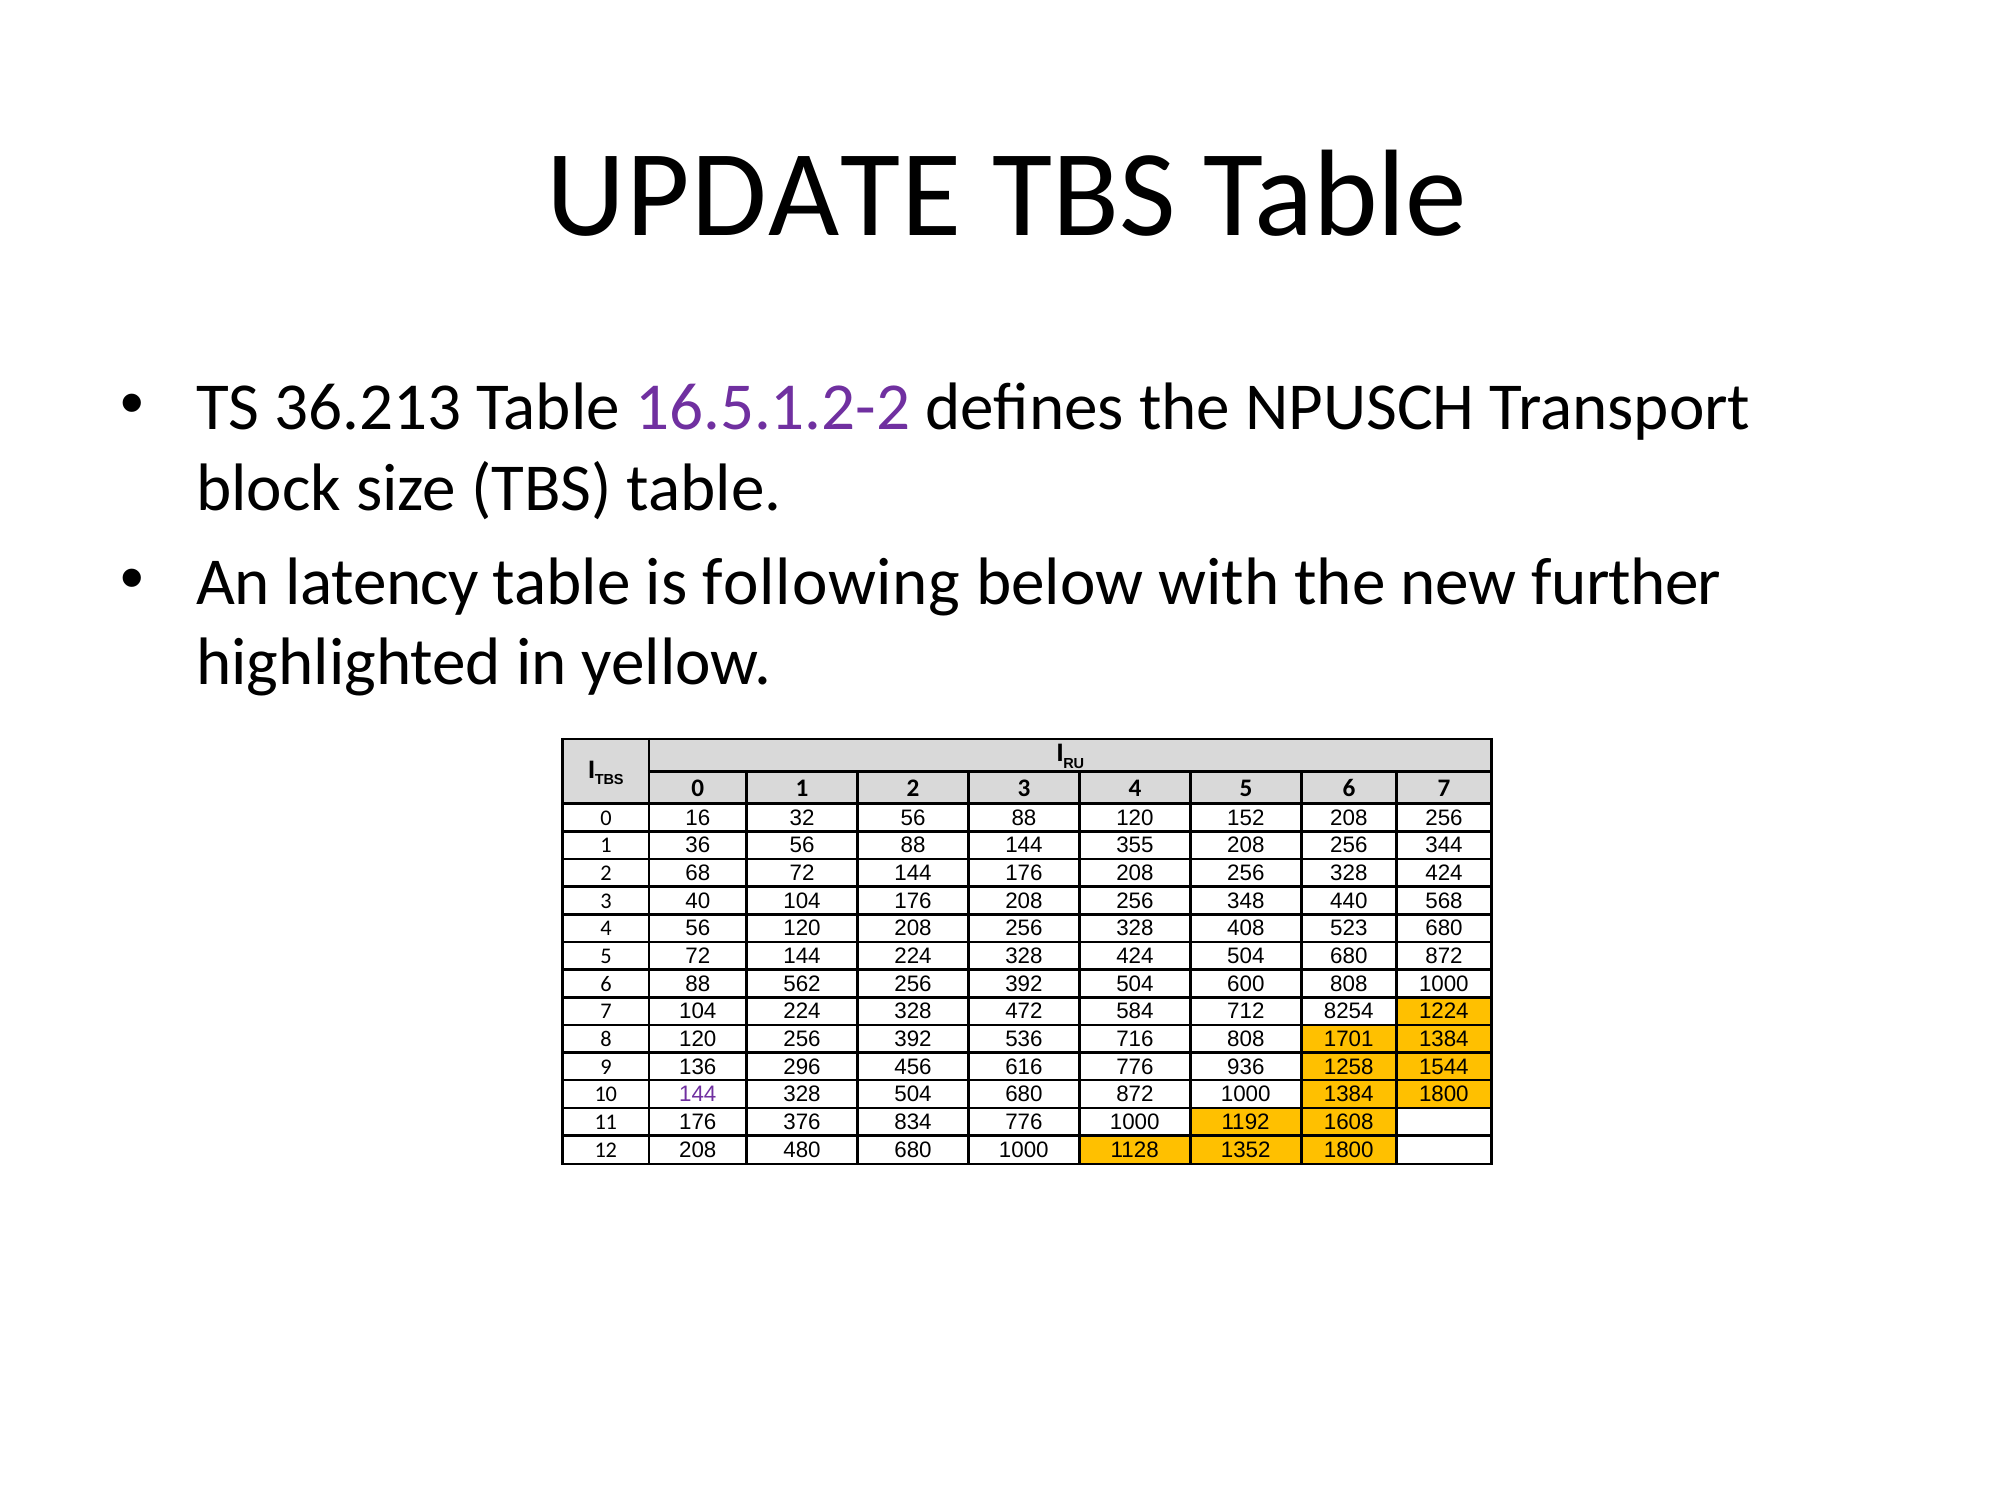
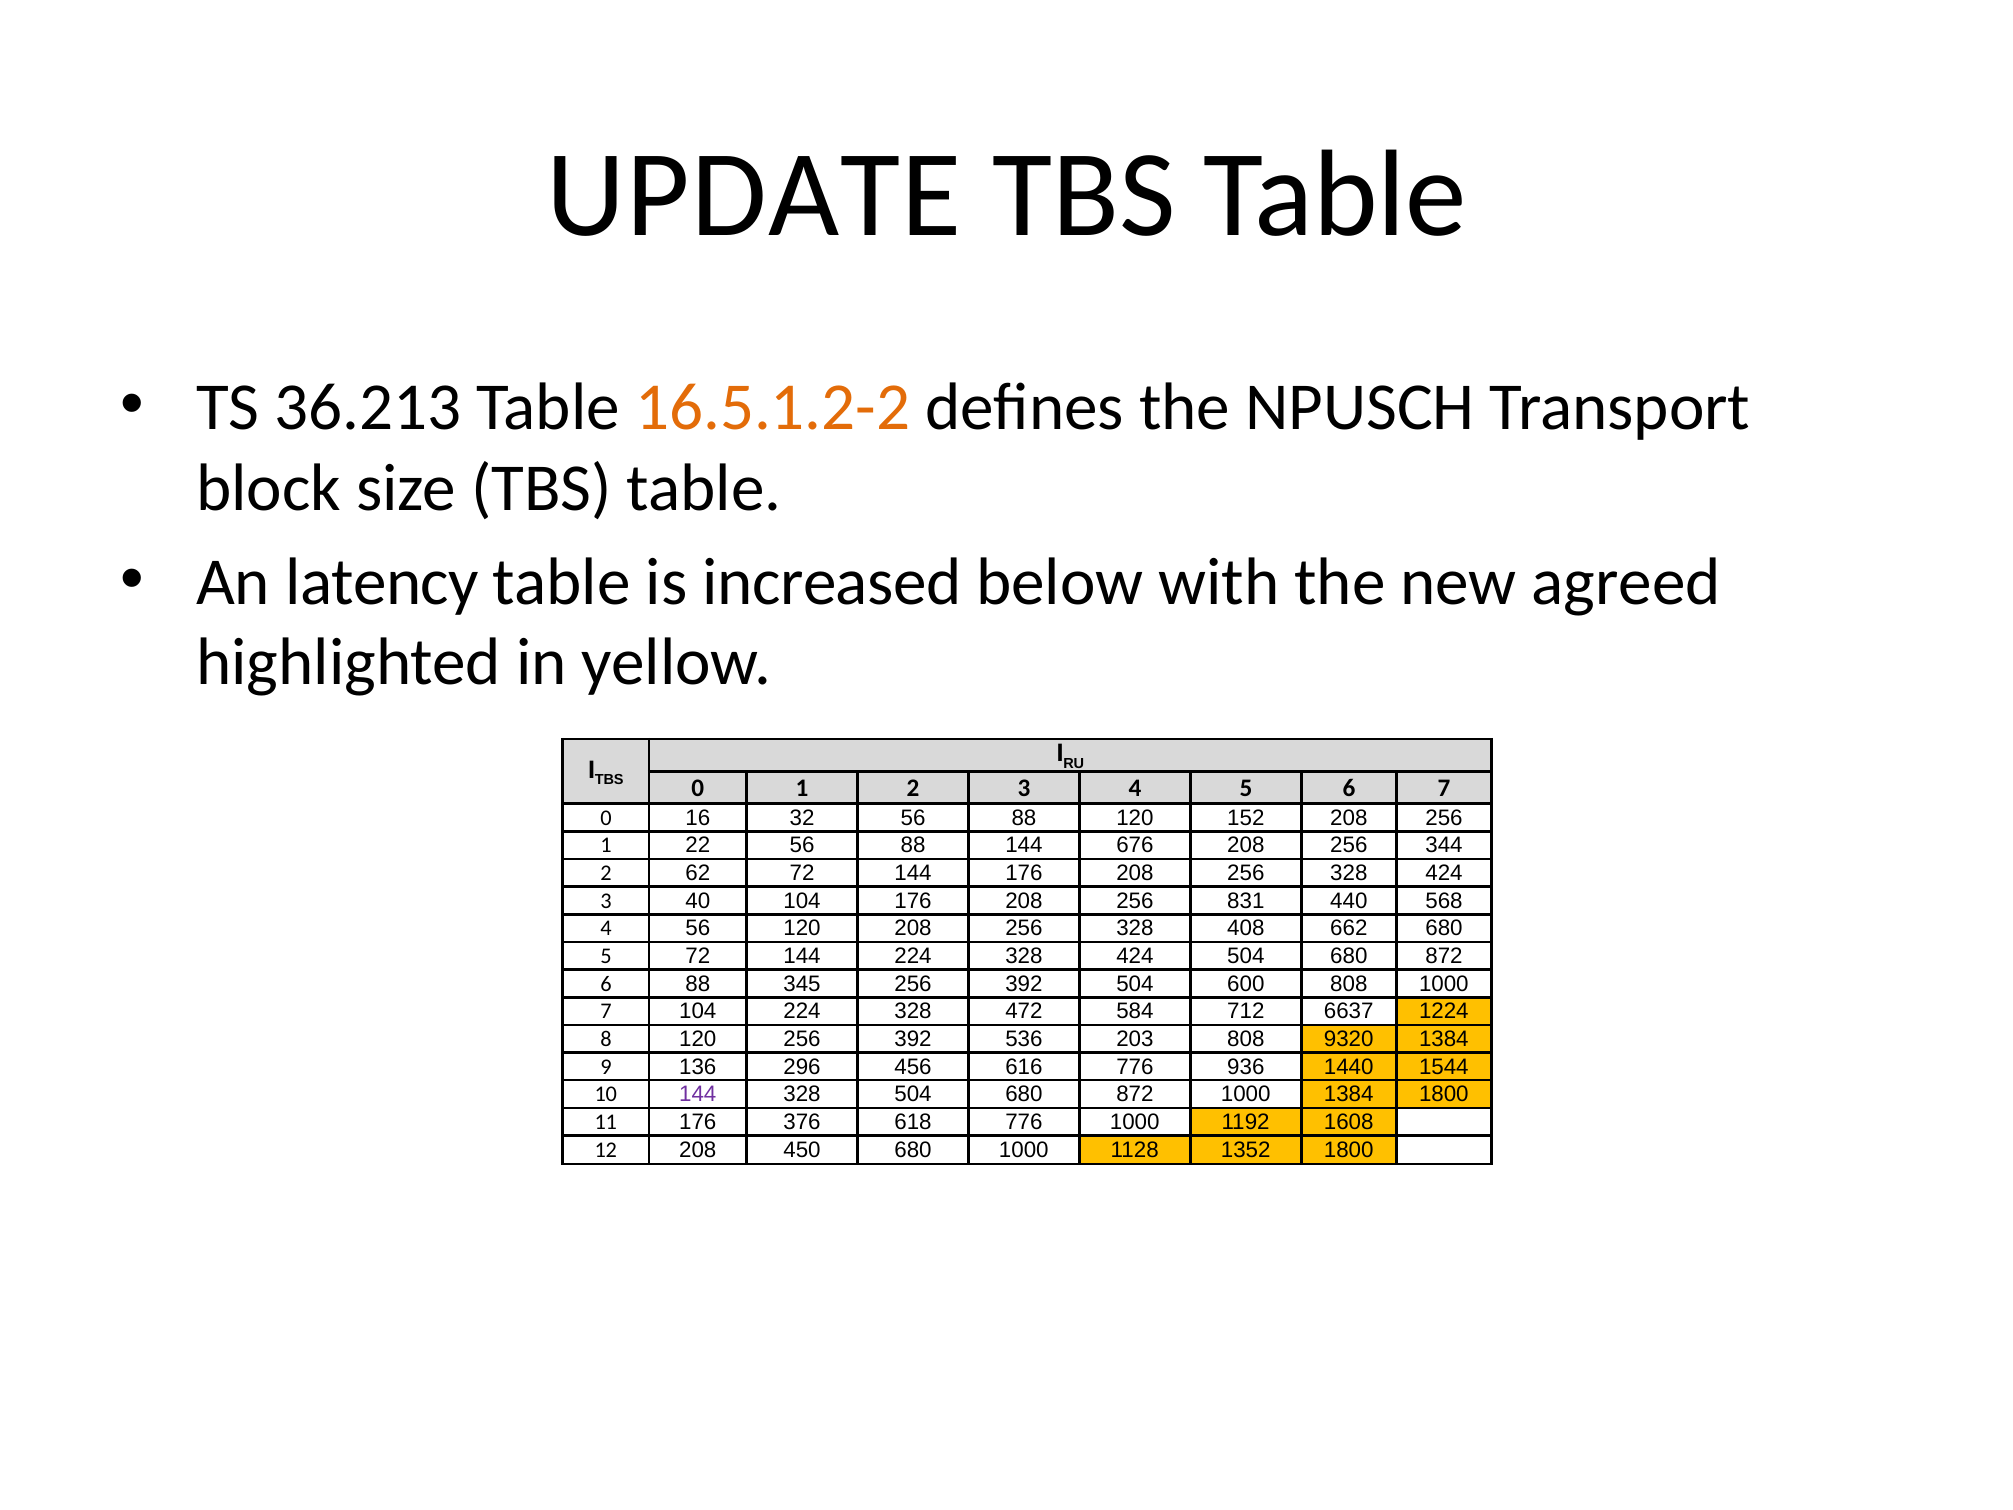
16.5.1.2-2 colour: purple -> orange (773, 407)
following: following -> increased (832, 582)
further: further -> agreed (1626, 582)
36: 36 -> 22 (698, 845)
355: 355 -> 676 (1135, 845)
68: 68 -> 62 (698, 873)
348: 348 -> 831 (1246, 901)
523: 523 -> 662 (1349, 928)
562: 562 -> 345 (802, 984)
8254: 8254 -> 6637 (1349, 1011)
716: 716 -> 203 (1135, 1039)
1701: 1701 -> 9320 (1349, 1039)
1258: 1258 -> 1440 (1349, 1067)
834: 834 -> 618 (913, 1122)
480: 480 -> 450 (802, 1150)
